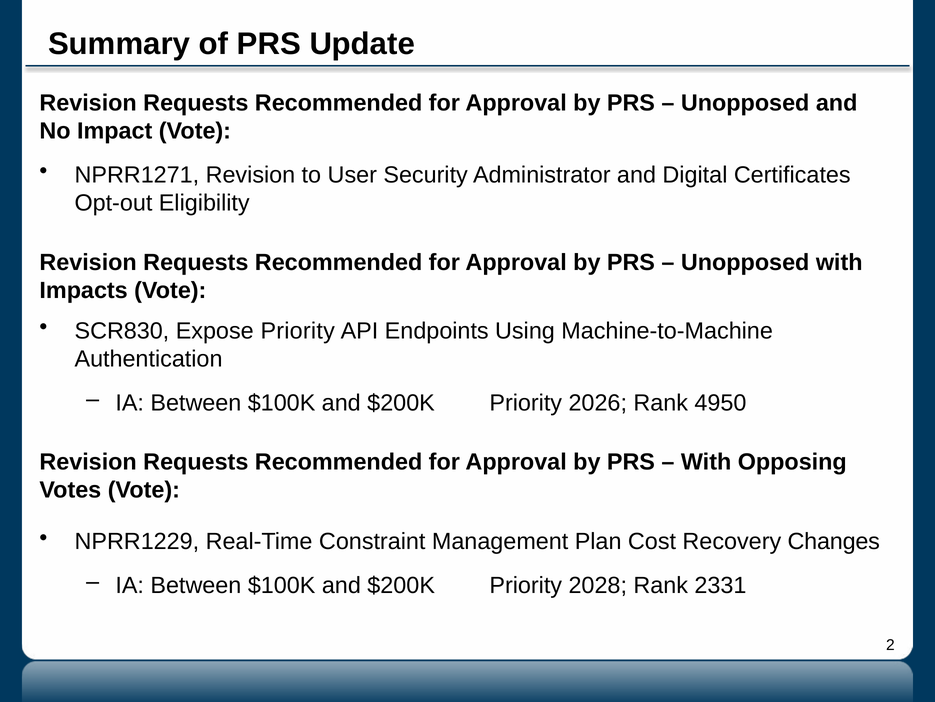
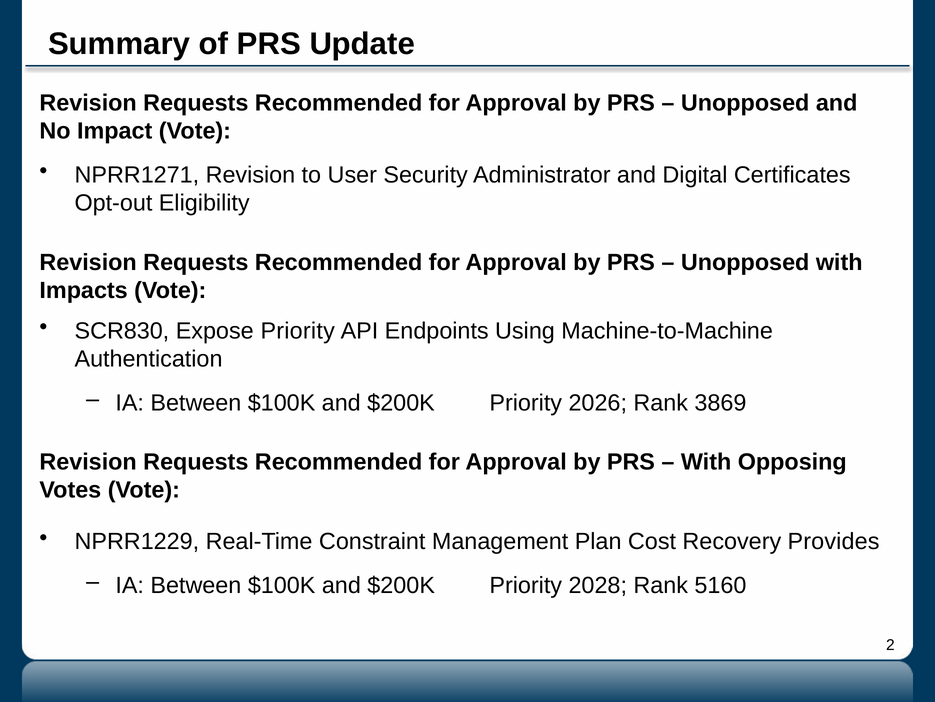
4950: 4950 -> 3869 (720, 402)
Changes: Changes -> Provides (834, 541)
2331: 2331 -> 5160 (720, 585)
